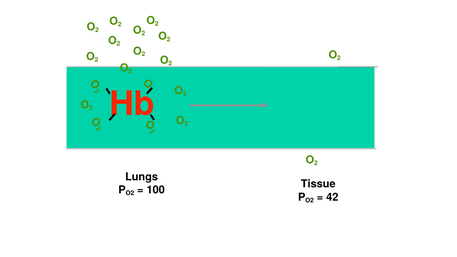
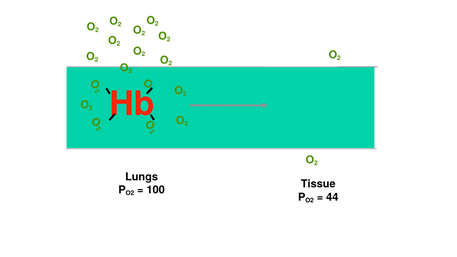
42: 42 -> 44 (332, 197)
